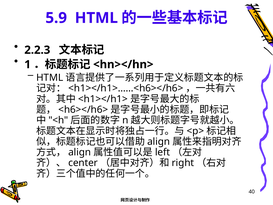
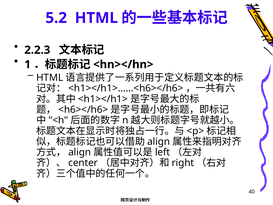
5.9: 5.9 -> 5.2 (56, 18)
